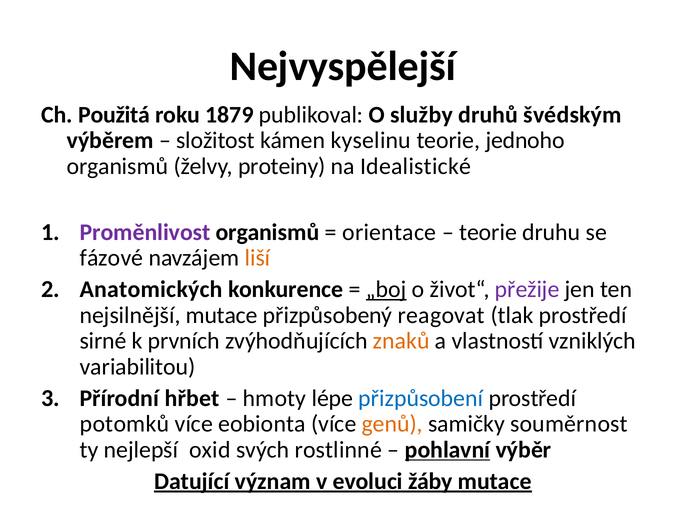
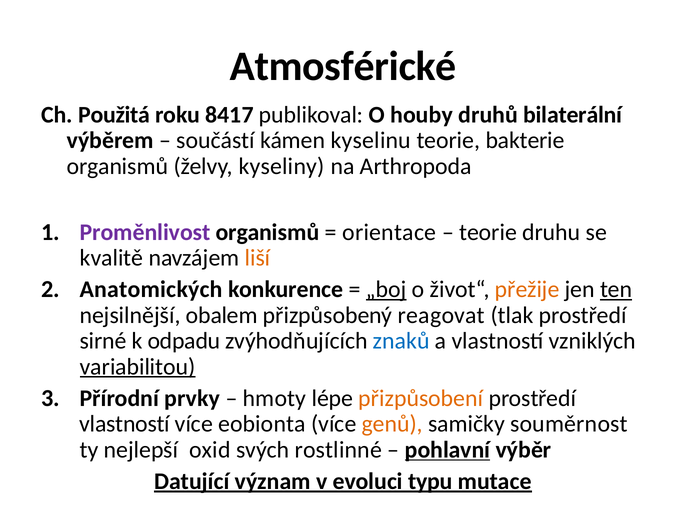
Nejvyspělejší: Nejvyspělejší -> Atmosférické (343, 66)
1879: 1879 -> 8417 (229, 115)
služby: služby -> houby (422, 115)
švédským: švédským -> bilaterální (573, 115)
složitost: složitost -> součástí (216, 140)
jednoho: jednoho -> bakterie (525, 140)
proteiny: proteiny -> kyseliny (282, 166)
Idealistické: Idealistické -> Arthropoda (416, 166)
fázové: fázové -> kvalitě (111, 258)
přežije colour: purple -> orange (527, 289)
ten underline: none -> present (616, 289)
nejsilnější mutace: mutace -> obalem (222, 315)
prvních: prvních -> odpadu (184, 341)
znaků colour: orange -> blue (401, 341)
variabilitou underline: none -> present (138, 366)
hřbet: hřbet -> prvky (192, 398)
přizpůsobení colour: blue -> orange (421, 398)
potomků: potomků -> vlastností (125, 424)
žáby: žáby -> typu (430, 481)
